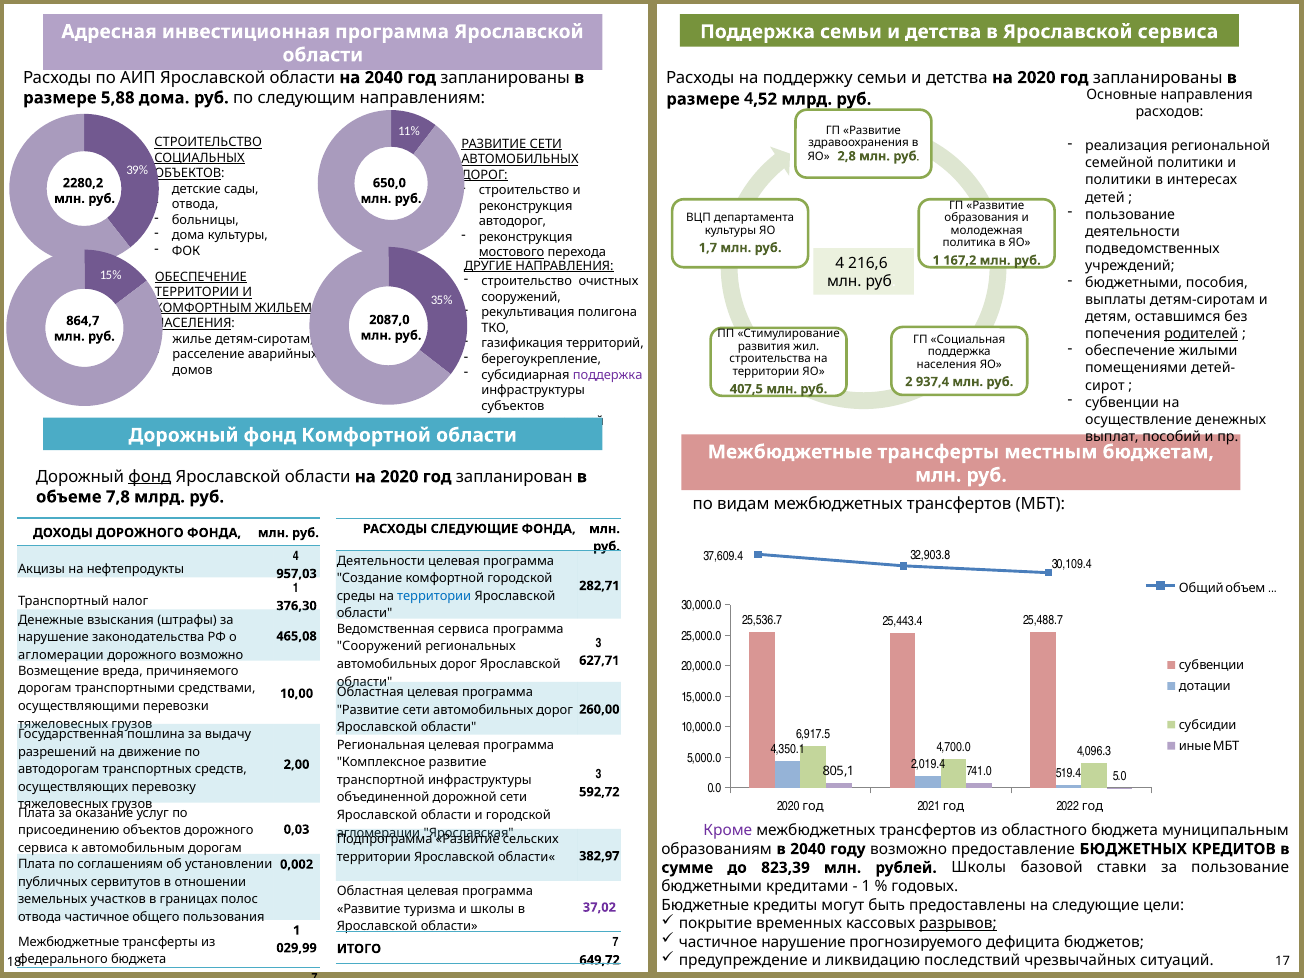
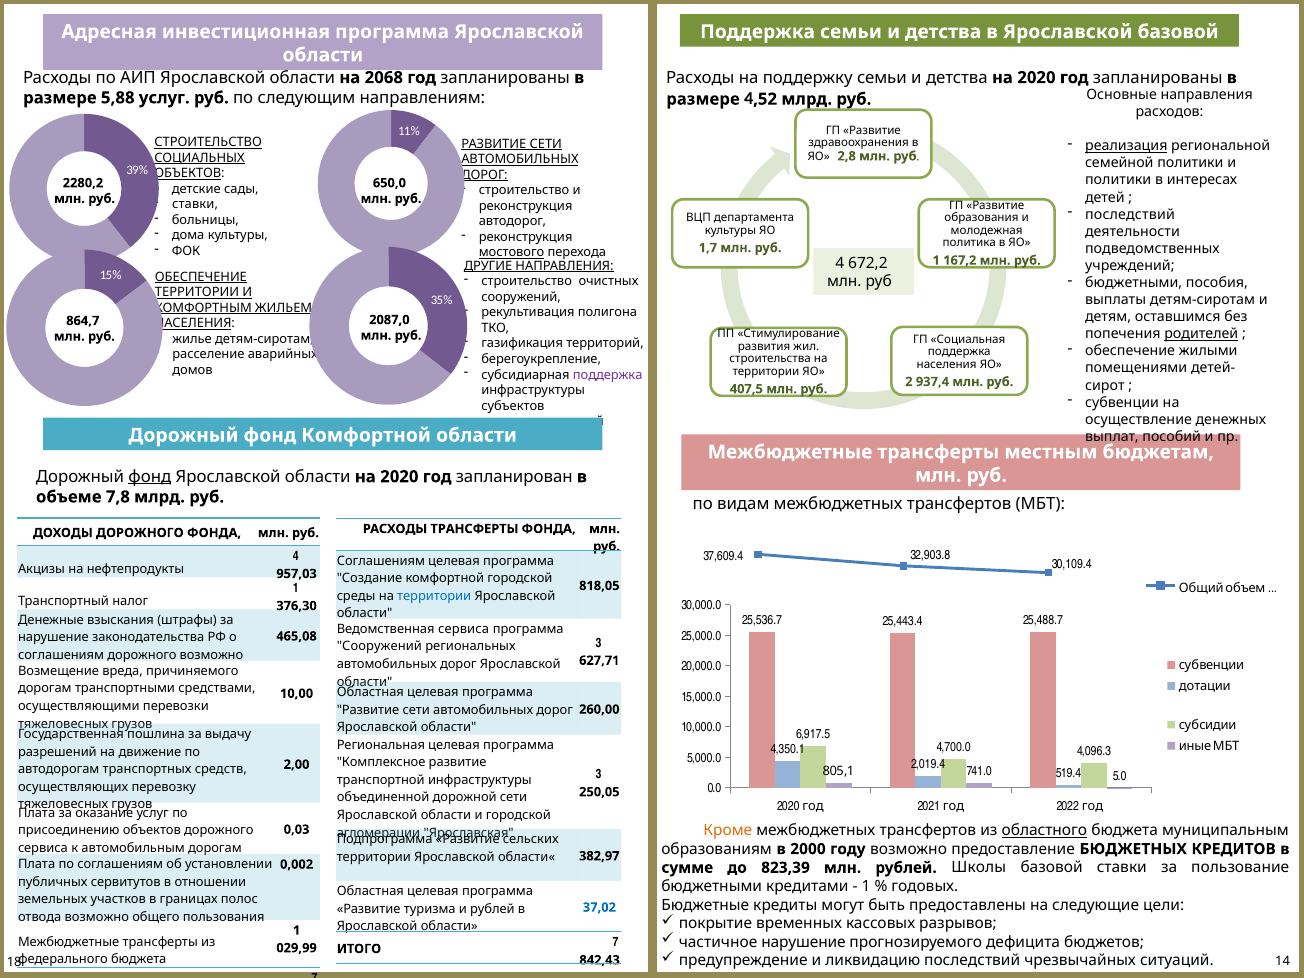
Ярославской сервиса: сервиса -> базовой (1178, 32)
на 2040: 2040 -> 2068 (384, 78)
5,88 дома: дома -> услуг (164, 98)
реализация underline: none -> present (1126, 146)
отвода: отвода -> ставки (195, 205)
пользование: пользование -> последствий (1130, 214)
216,6: 216,6 -> 672,2 (868, 263)
РАСХОДЫ СЛЕДУЮЩИЕ: СЛЕДУЮЩИЕ -> ТРАНСФЕРТЫ (474, 529)
Деятельности: Деятельности -> Соглашениям (381, 561)
282,71: 282,71 -> 818,05 (599, 586)
агломерации: агломерации -> соглашениям (61, 655)
592,72: 592,72 -> 250,05 (599, 792)
Кроме colour: purple -> orange (728, 830)
областного underline: none -> present (1044, 830)
в 2040: 2040 -> 2000 (808, 849)
37,02 colour: purple -> blue (599, 907)
и школы: школы -> рублей (492, 909)
отвода частичное: частичное -> возможно (97, 917)
разрывов underline: present -> none (958, 924)
649,72: 649,72 -> 842,43 (600, 960)
17: 17 -> 14 (1283, 961)
